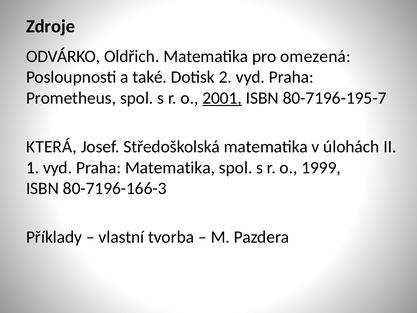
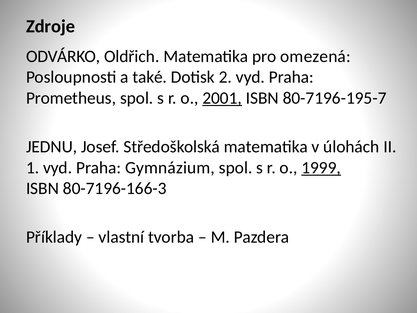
KTERÁ: KTERÁ -> JEDNU (52, 147)
Praha Matematika: Matematika -> Gymnázium (170, 168)
1999 underline: none -> present (321, 168)
